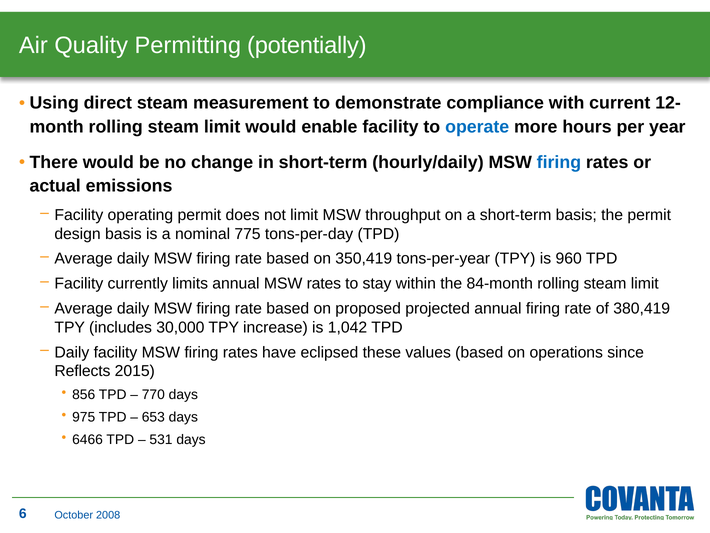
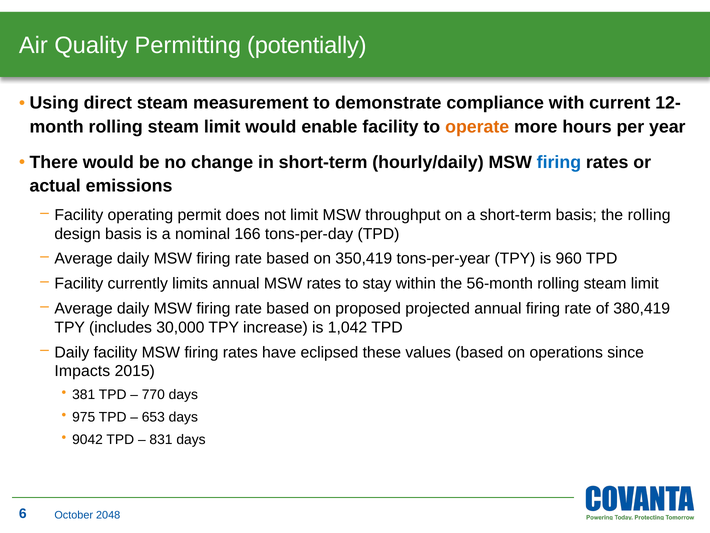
operate colour: blue -> orange (477, 127)
the permit: permit -> rolling (649, 215)
775: 775 -> 166 (248, 234)
84-month: 84-month -> 56-month (500, 283)
Reflects: Reflects -> Impacts (82, 371)
856: 856 -> 381 (84, 394)
6466: 6466 -> 9042 (88, 439)
531: 531 -> 831 (161, 439)
2008: 2008 -> 2048 (108, 515)
